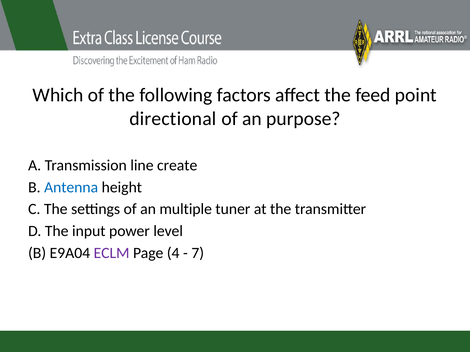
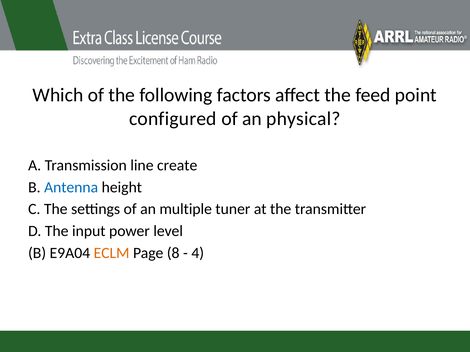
directional: directional -> configured (173, 119)
purpose: purpose -> physical (303, 119)
ECLM colour: purple -> orange (112, 253)
4: 4 -> 8 (173, 253)
7: 7 -> 4 (198, 253)
